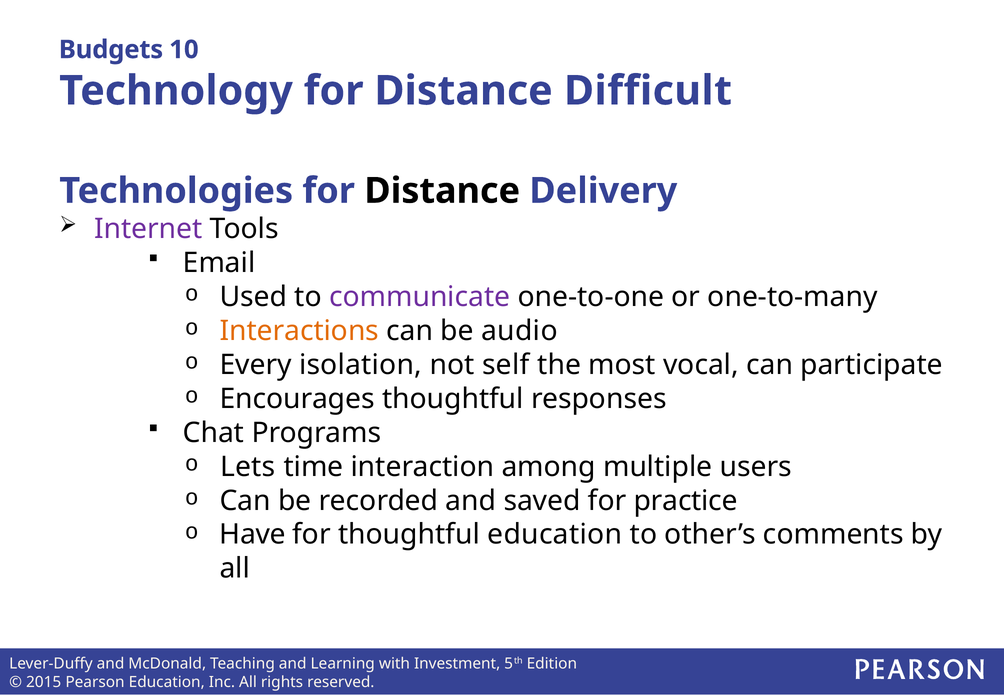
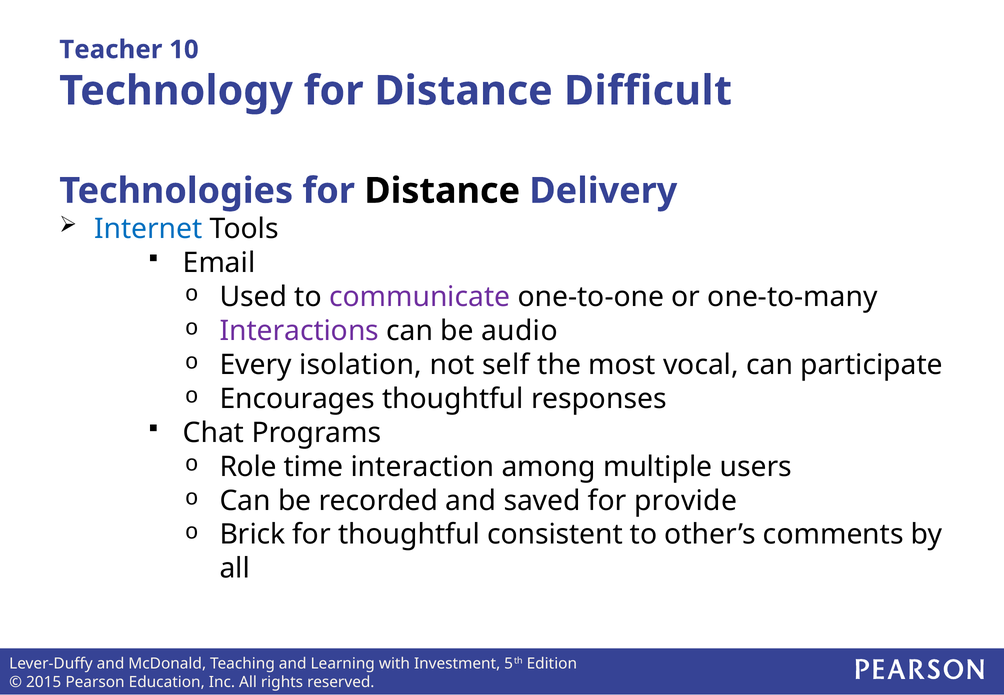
Budgets: Budgets -> Teacher (111, 50)
Internet colour: purple -> blue (148, 229)
Interactions colour: orange -> purple (299, 331)
Lets: Lets -> Role (248, 467)
practice: practice -> provide (686, 501)
Have: Have -> Brick (252, 535)
thoughtful education: education -> consistent (555, 535)
